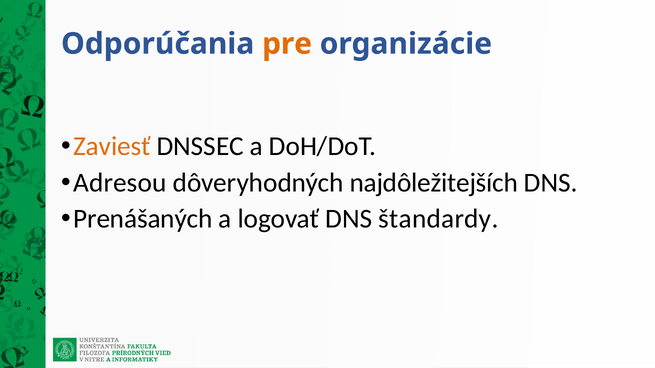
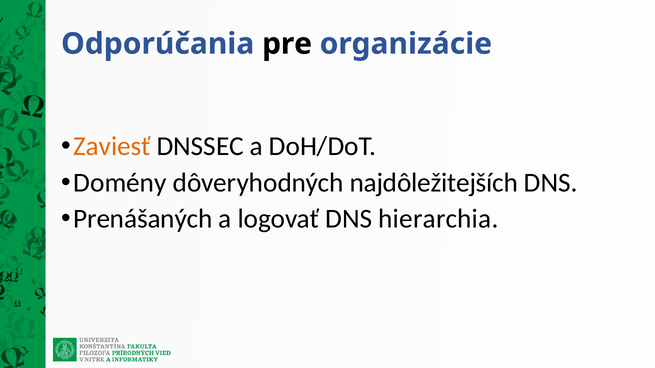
pre colour: orange -> black (287, 44)
Adresou: Adresou -> Domény (120, 183)
štandardy: štandardy -> hierarchia (438, 219)
